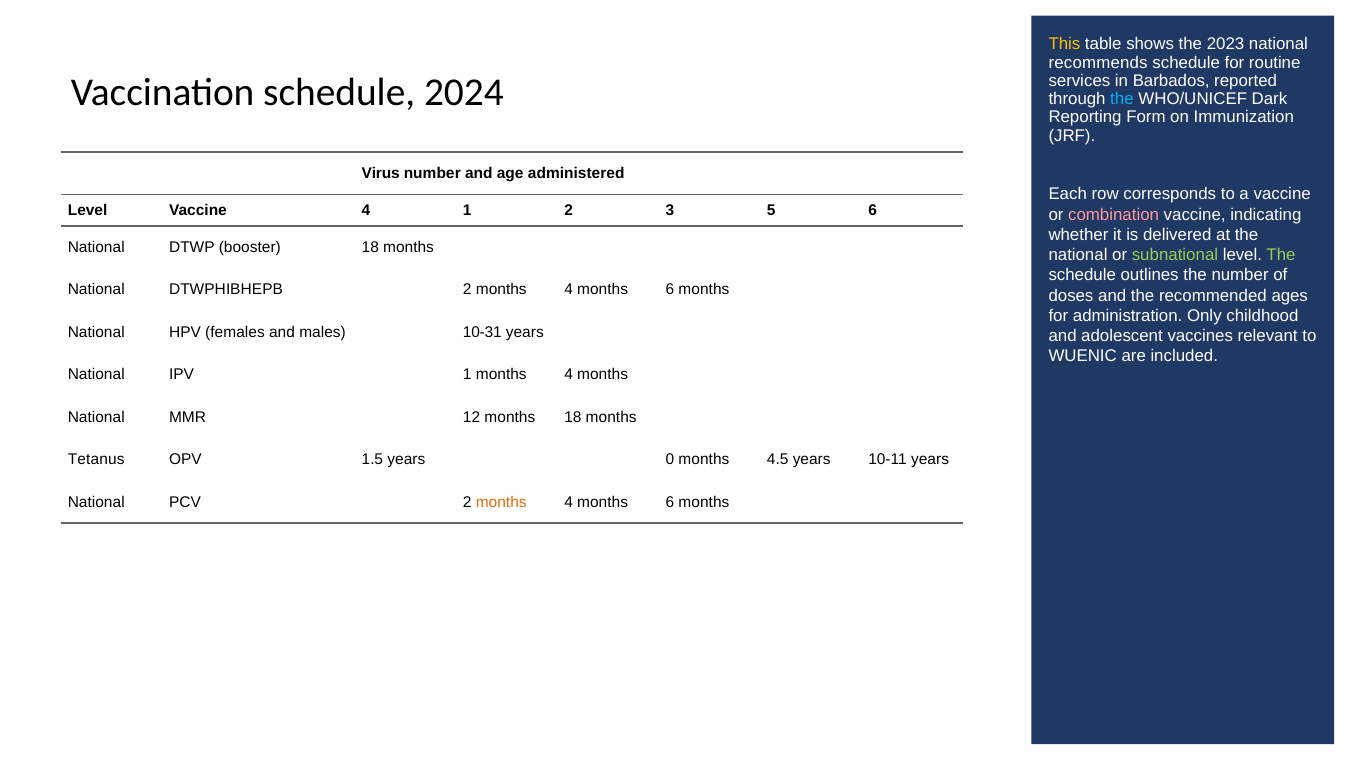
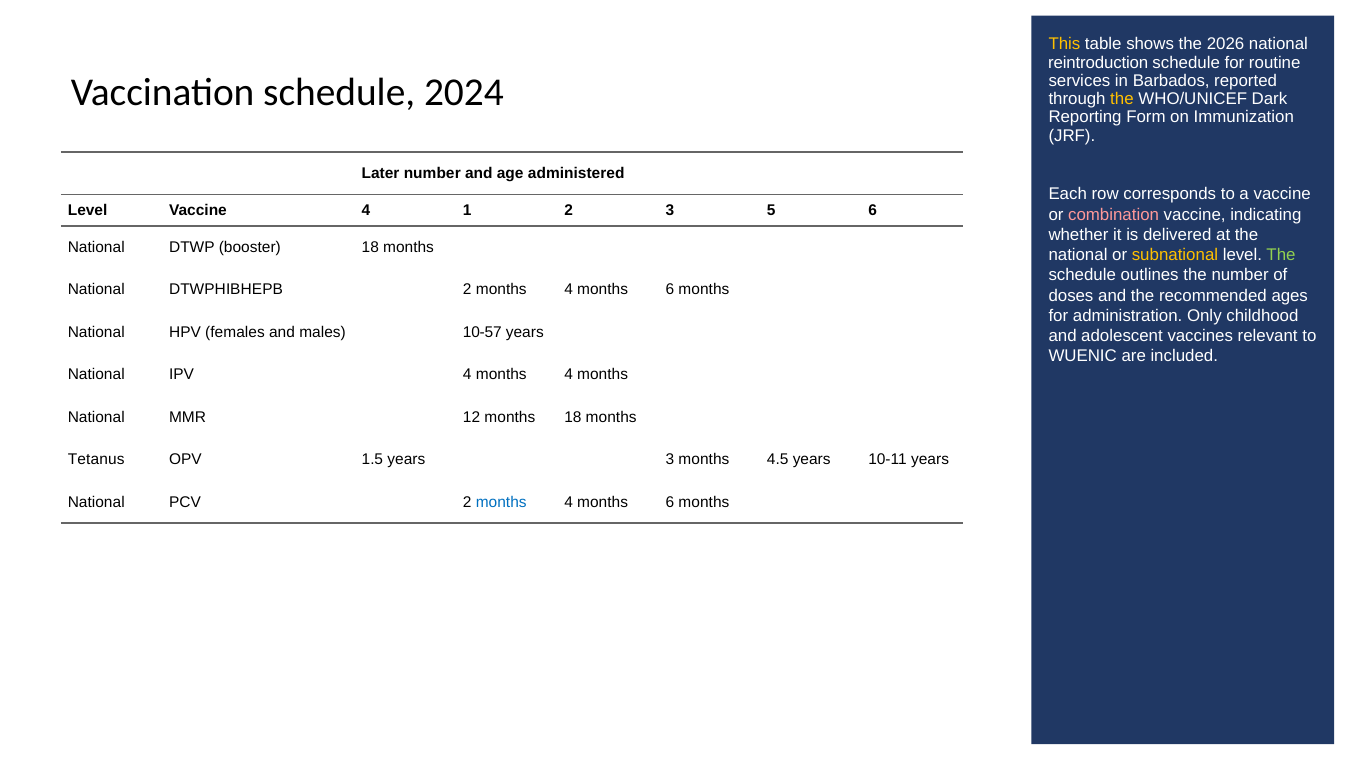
2023: 2023 -> 2026 (1226, 44)
recommends: recommends -> reintroduction (1098, 63)
the colour: light blue -> yellow (1122, 99)
Virus: Virus -> Later (381, 173)
subnational colour: light green -> yellow (1175, 255)
10-31: 10-31 -> 10-57 (482, 332)
IPV 1: 1 -> 4 (467, 375)
years 0: 0 -> 3 (670, 459)
months colour: orange -> blue (501, 502)
